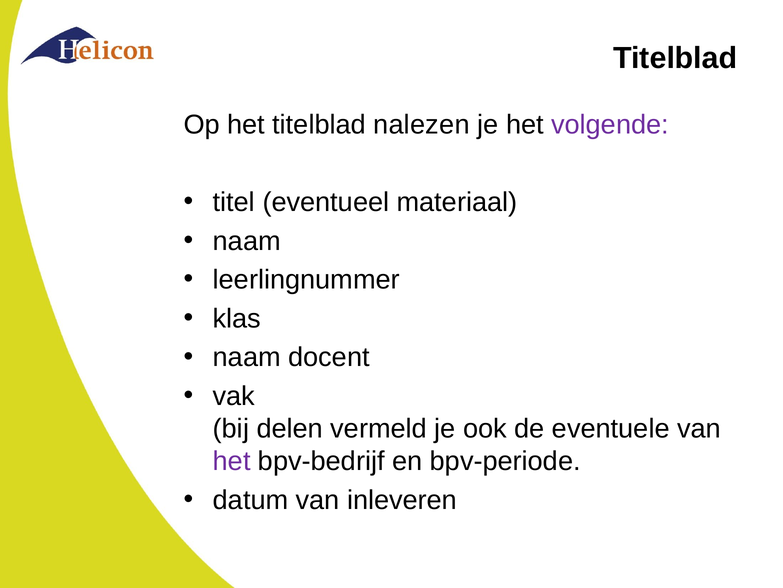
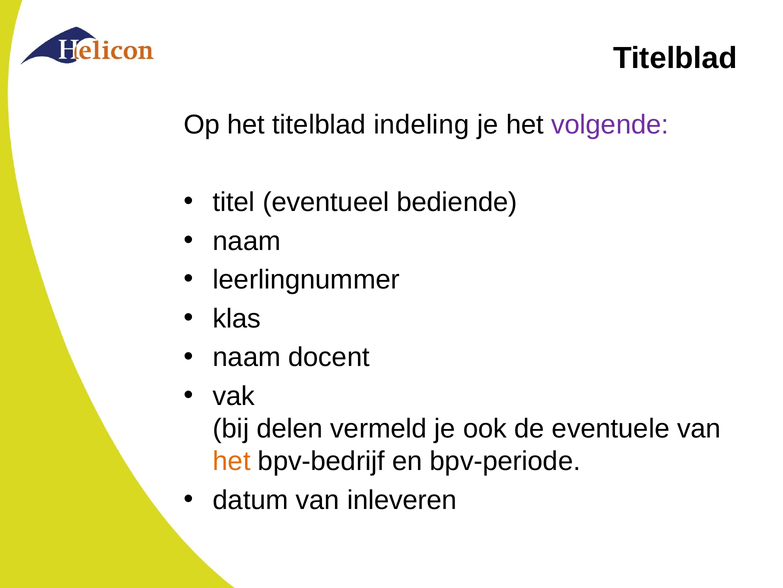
nalezen: nalezen -> indeling (421, 125)
materiaal: materiaal -> bediende (457, 202)
het colour: purple -> orange (232, 461)
